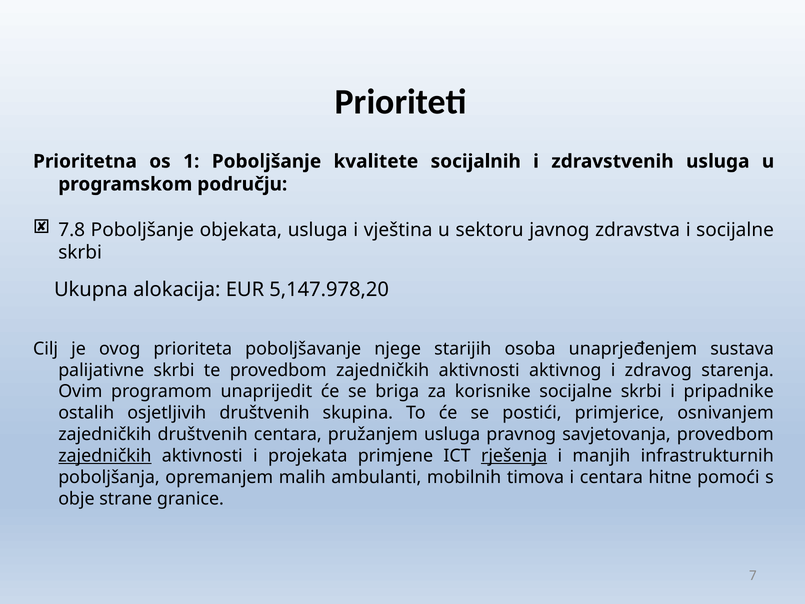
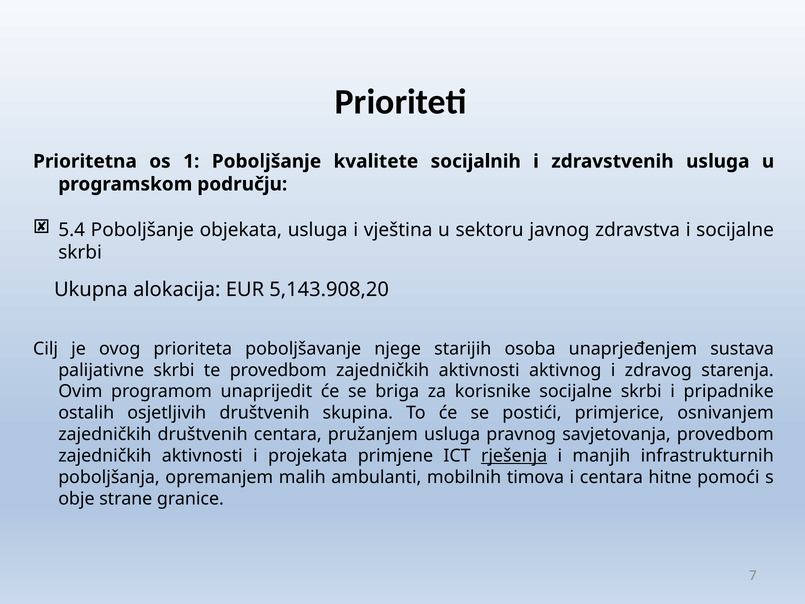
7.8: 7.8 -> 5.4 (72, 230)
5,147.978,20: 5,147.978,20 -> 5,143.908,20 (329, 290)
zajedničkih underline: present -> none (105, 456)
